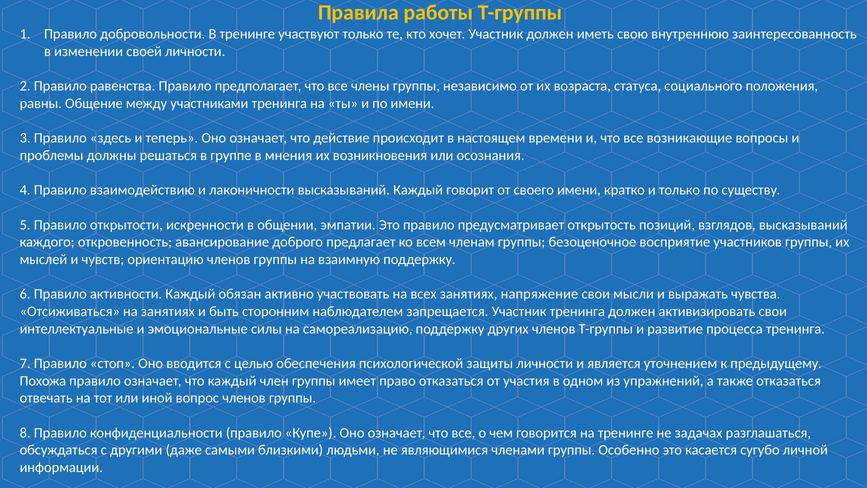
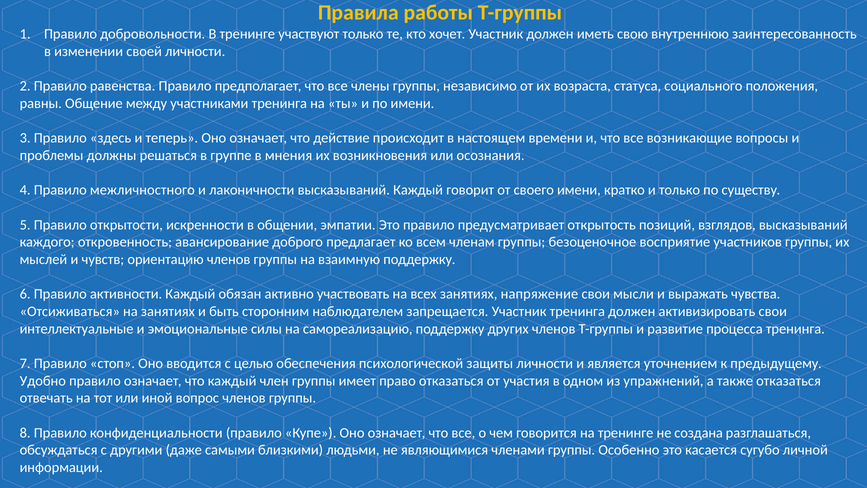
взаимодействию: взаимодействию -> межличностного (142, 190)
Похожа: Похожа -> Удобно (43, 381)
задачах: задачах -> создана (699, 433)
